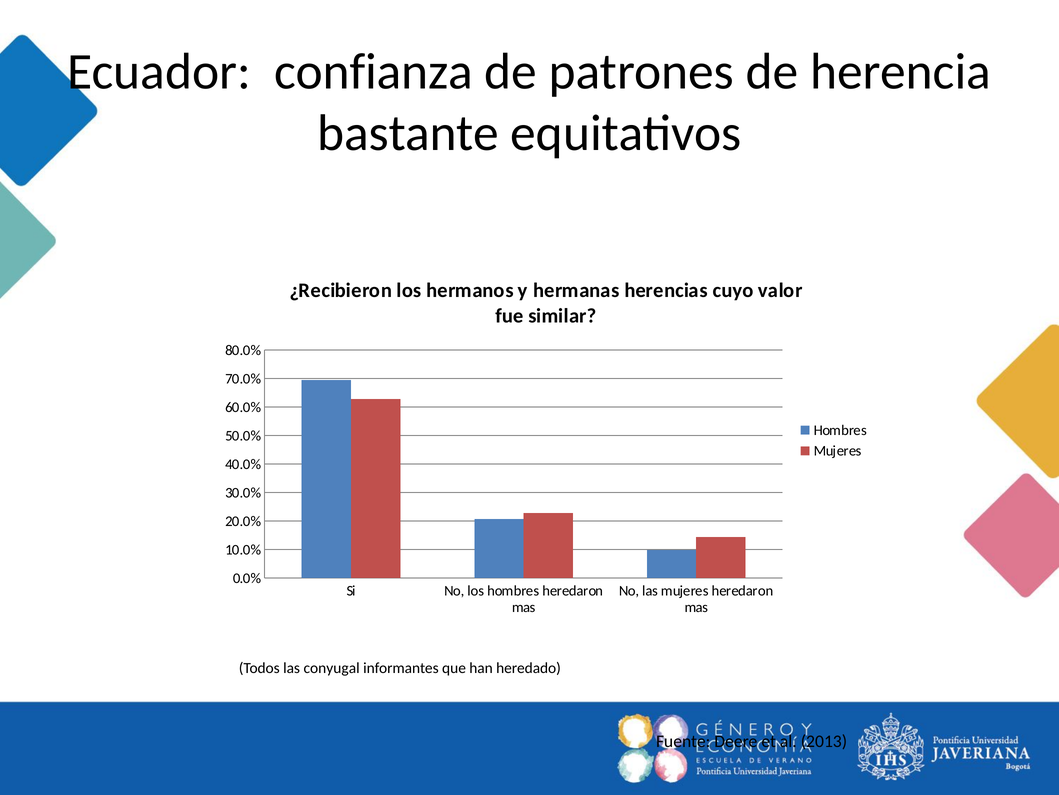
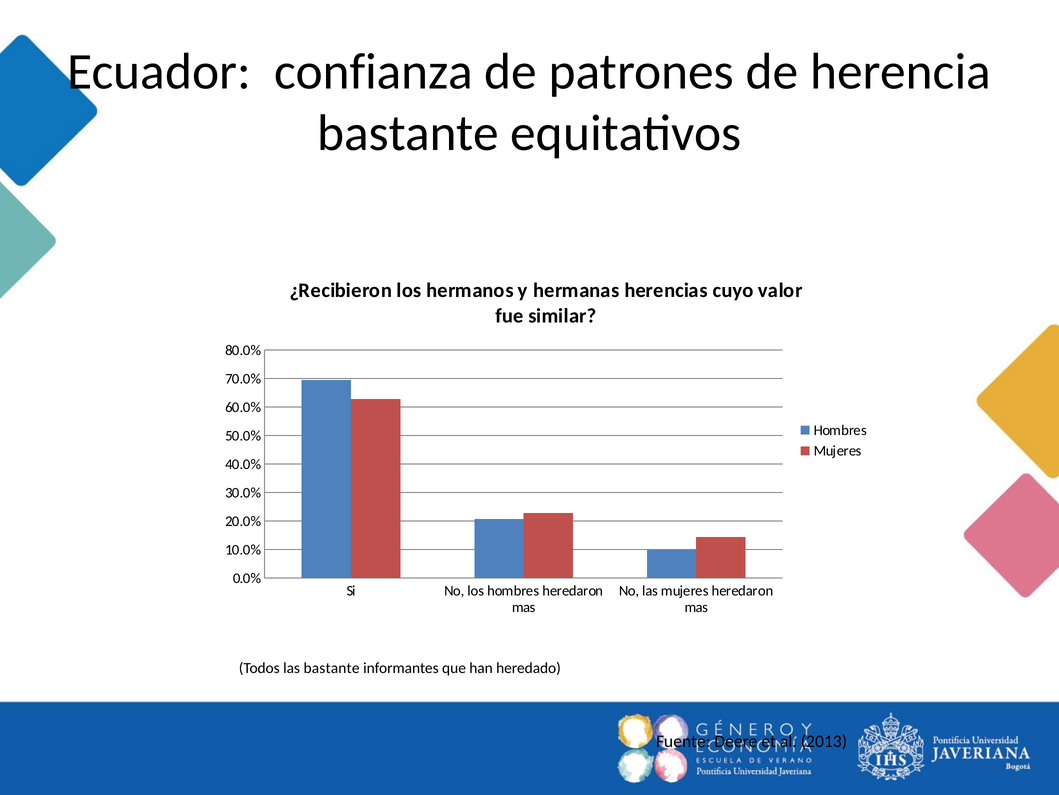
las conyugal: conyugal -> bastante (332, 667)
